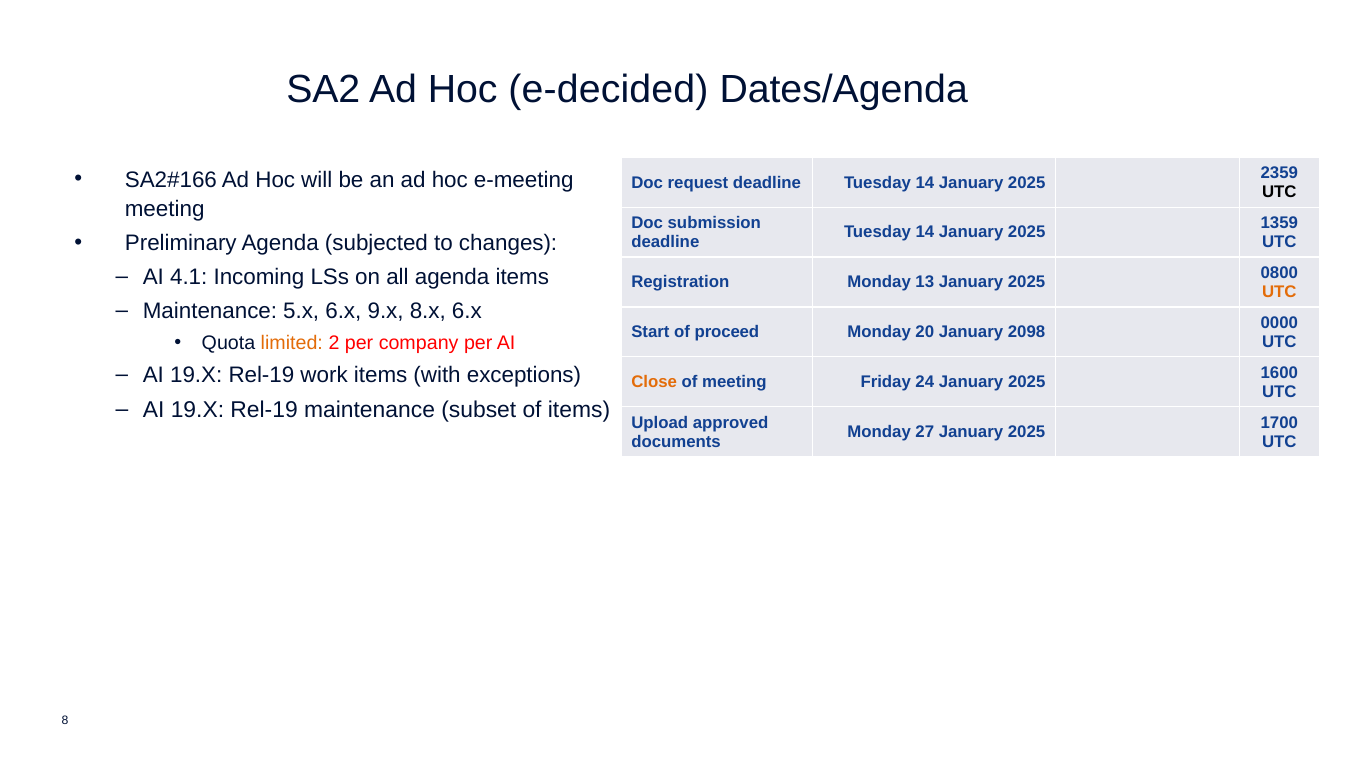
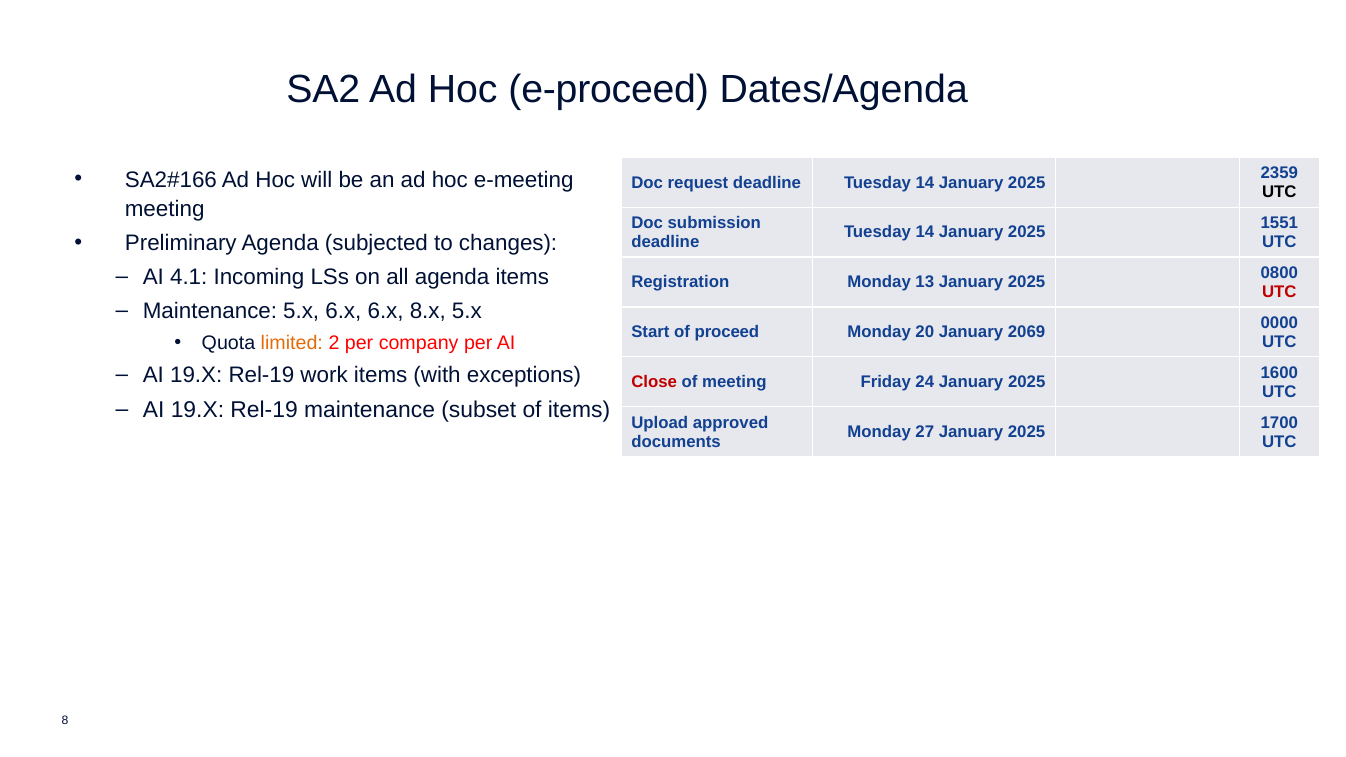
e-decided: e-decided -> e-proceed (609, 89)
1359: 1359 -> 1551 (1279, 223)
UTC colour: orange -> red (1279, 292)
6.x 9.x: 9.x -> 6.x (386, 312)
8.x 6.x: 6.x -> 5.x (467, 312)
2098: 2098 -> 2069 (1027, 332)
Close colour: orange -> red (654, 382)
